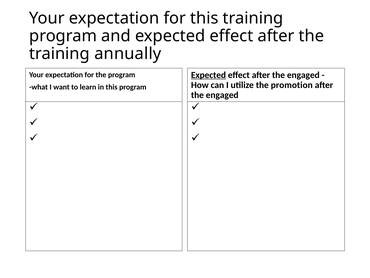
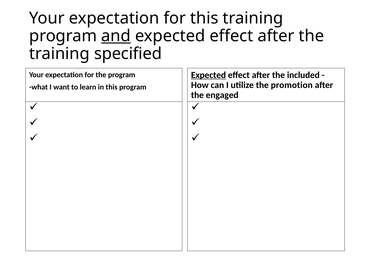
and underline: none -> present (116, 36)
annually: annually -> specified (128, 54)
effect after the engaged: engaged -> included (303, 75)
